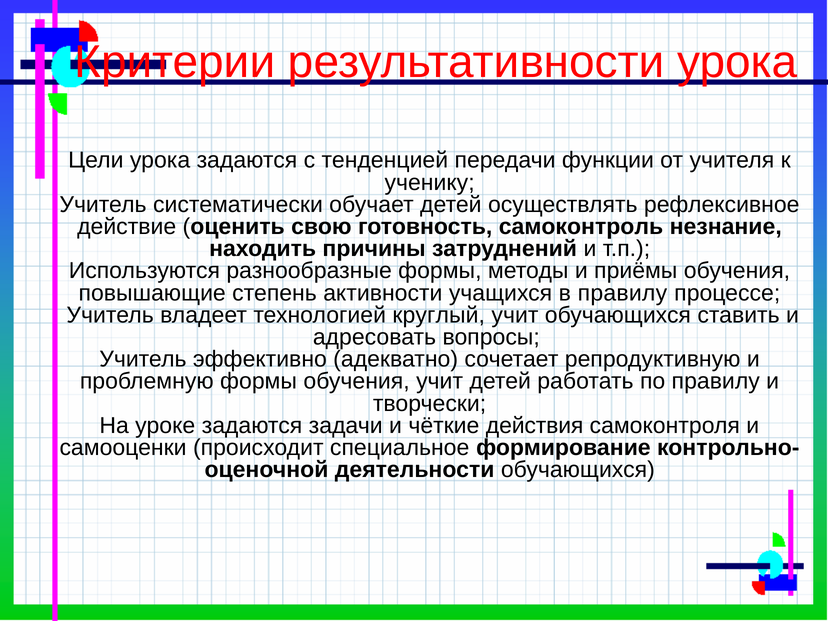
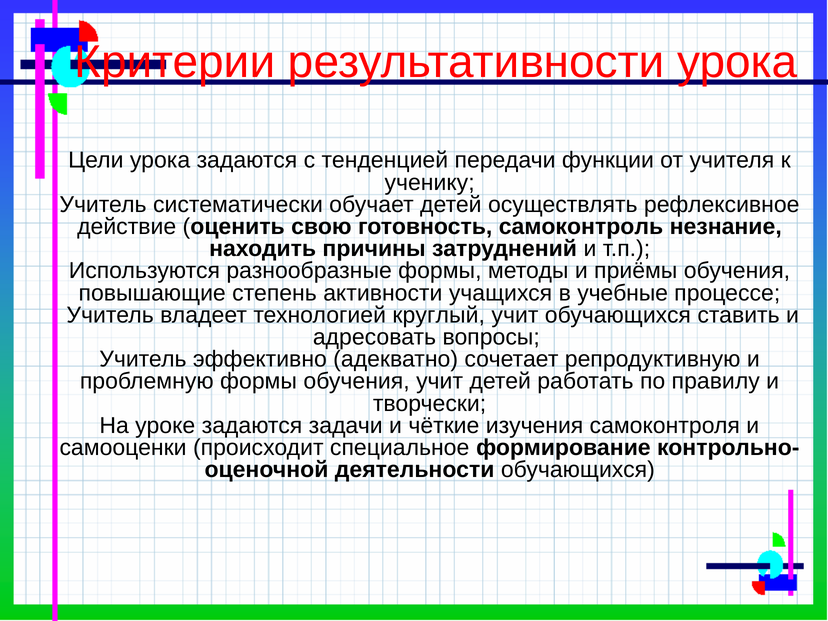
в правилу: правилу -> учебные (623, 293)
действия: действия -> изучения (535, 426)
